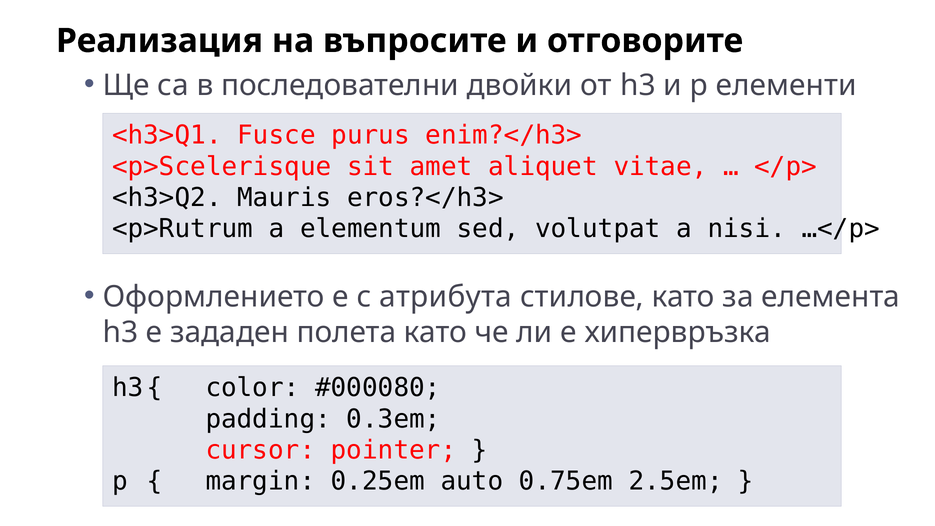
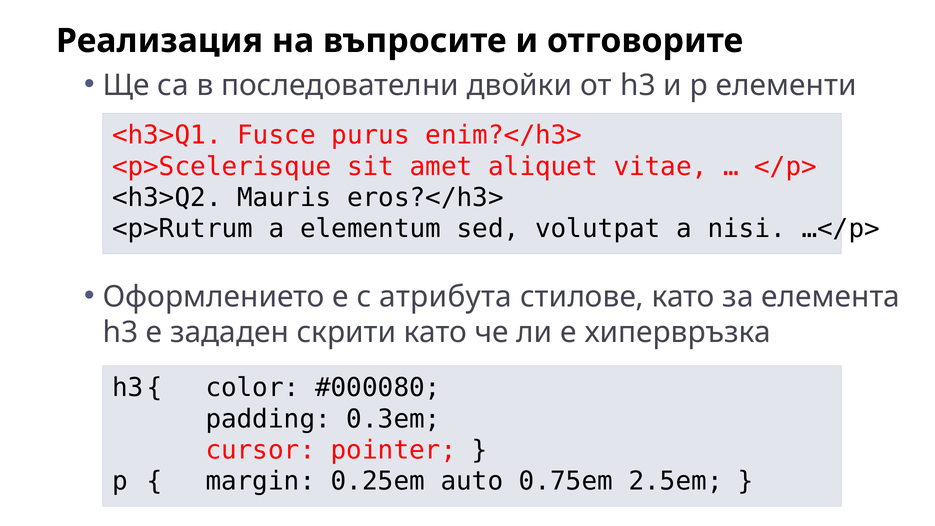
полета: полета -> скрити (346, 332)
